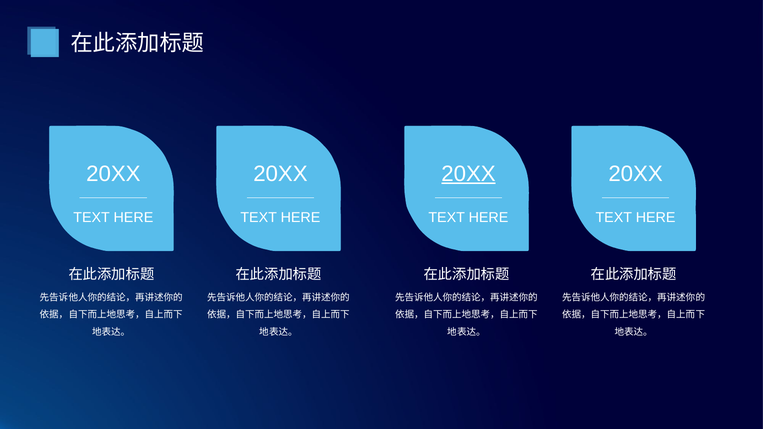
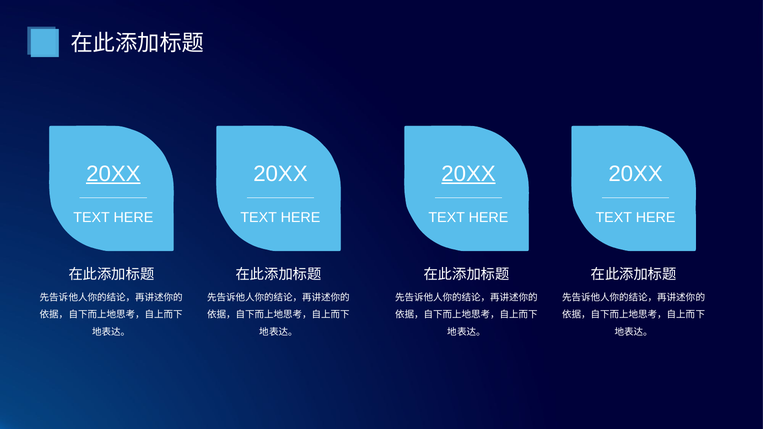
20XX underline: none -> present (113, 174)
